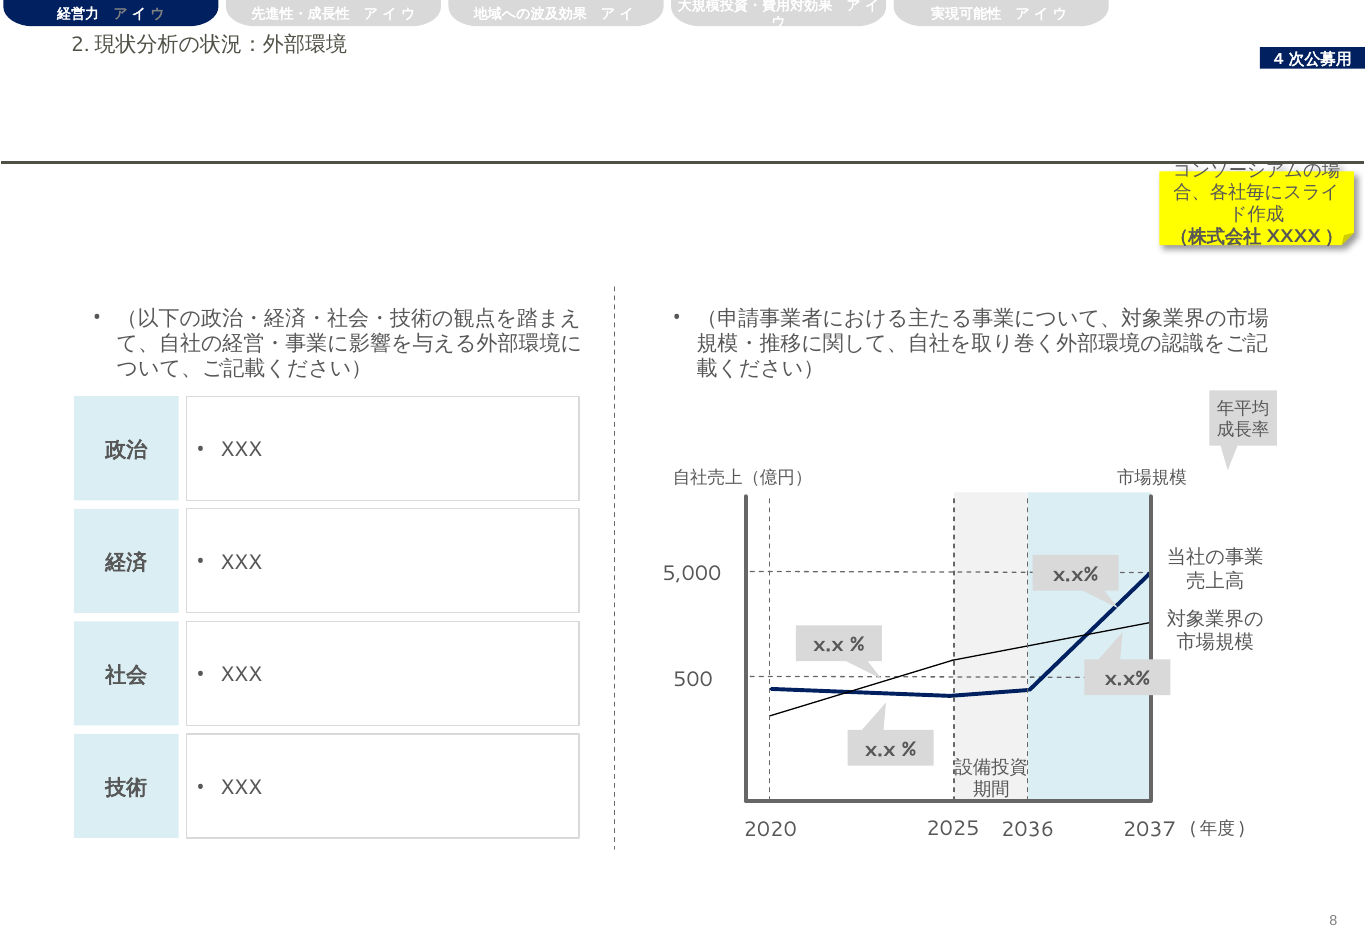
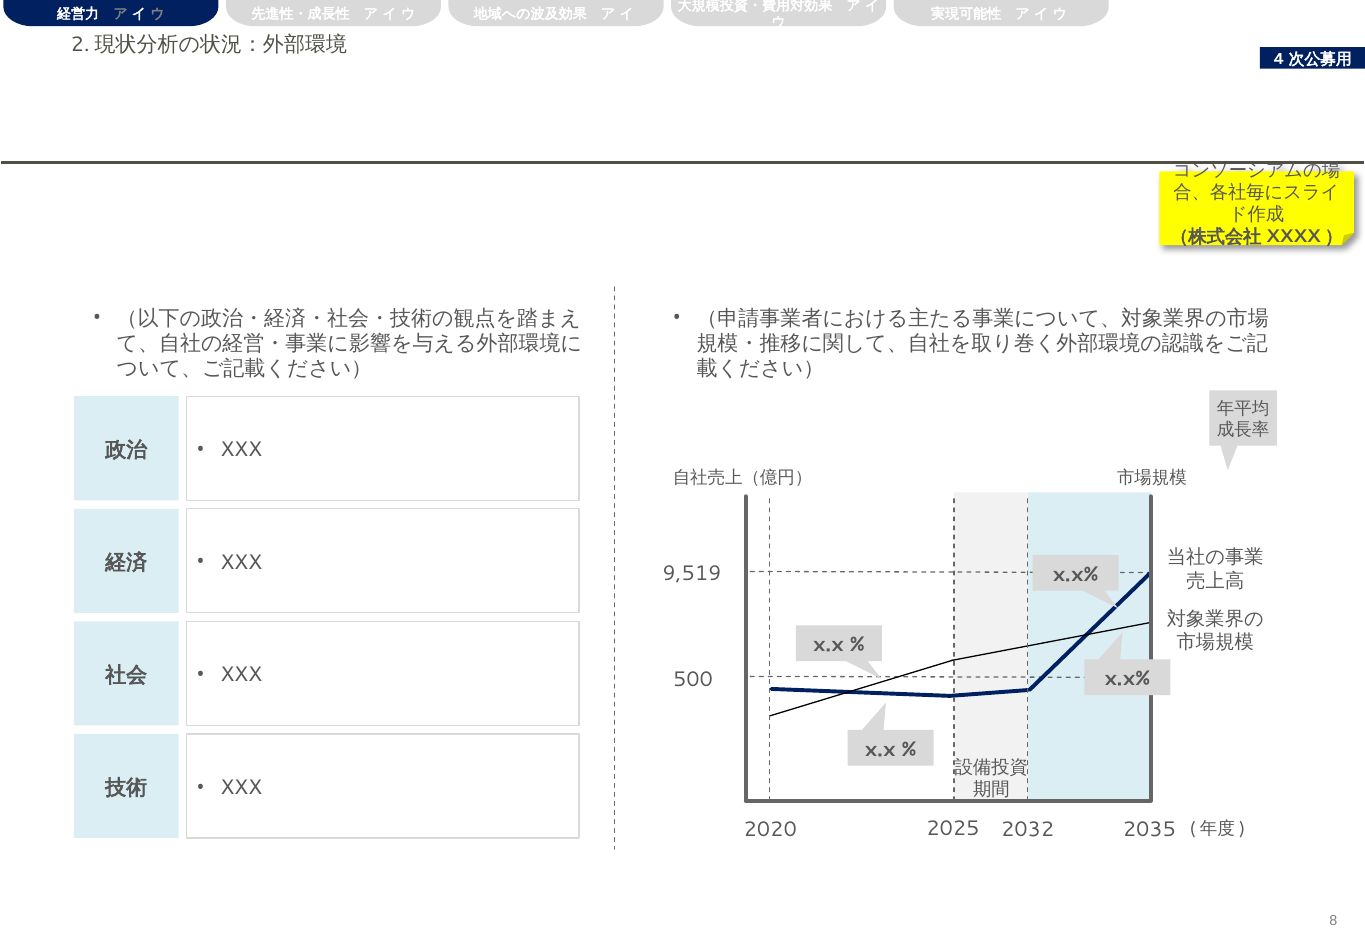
5,000: 5,000 -> 9,519 (692, 574)
2036: 2036 -> 2032 (1028, 829)
2037: 2037 -> 2035 (1149, 829)
